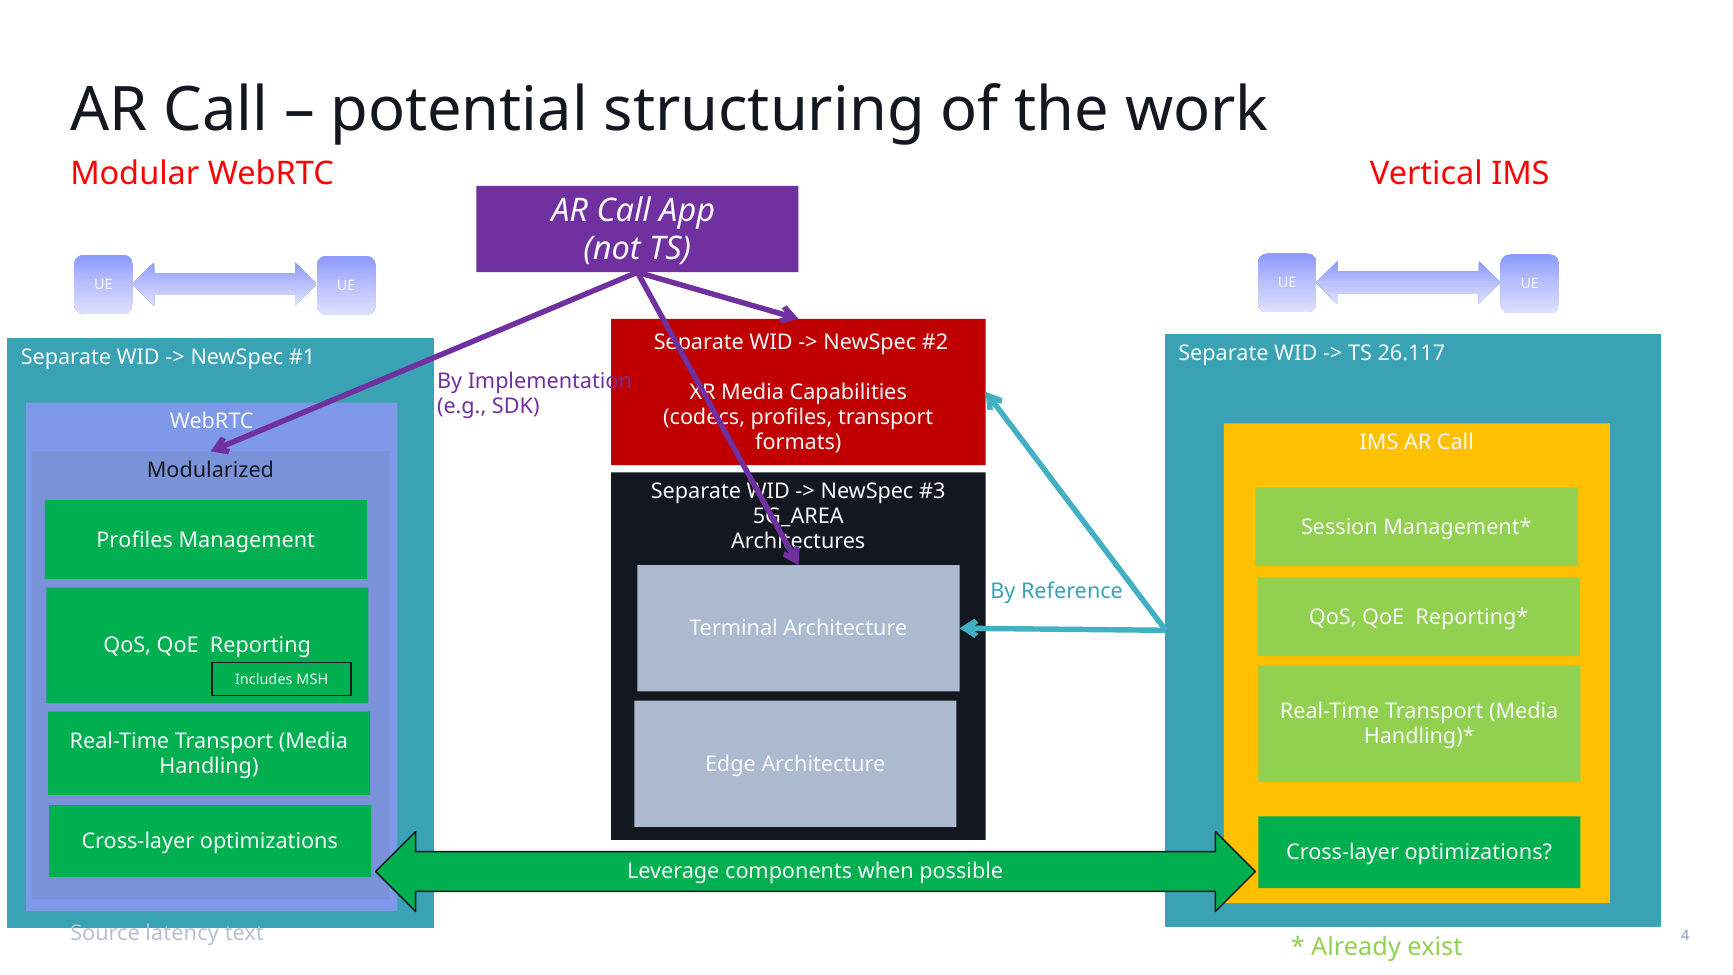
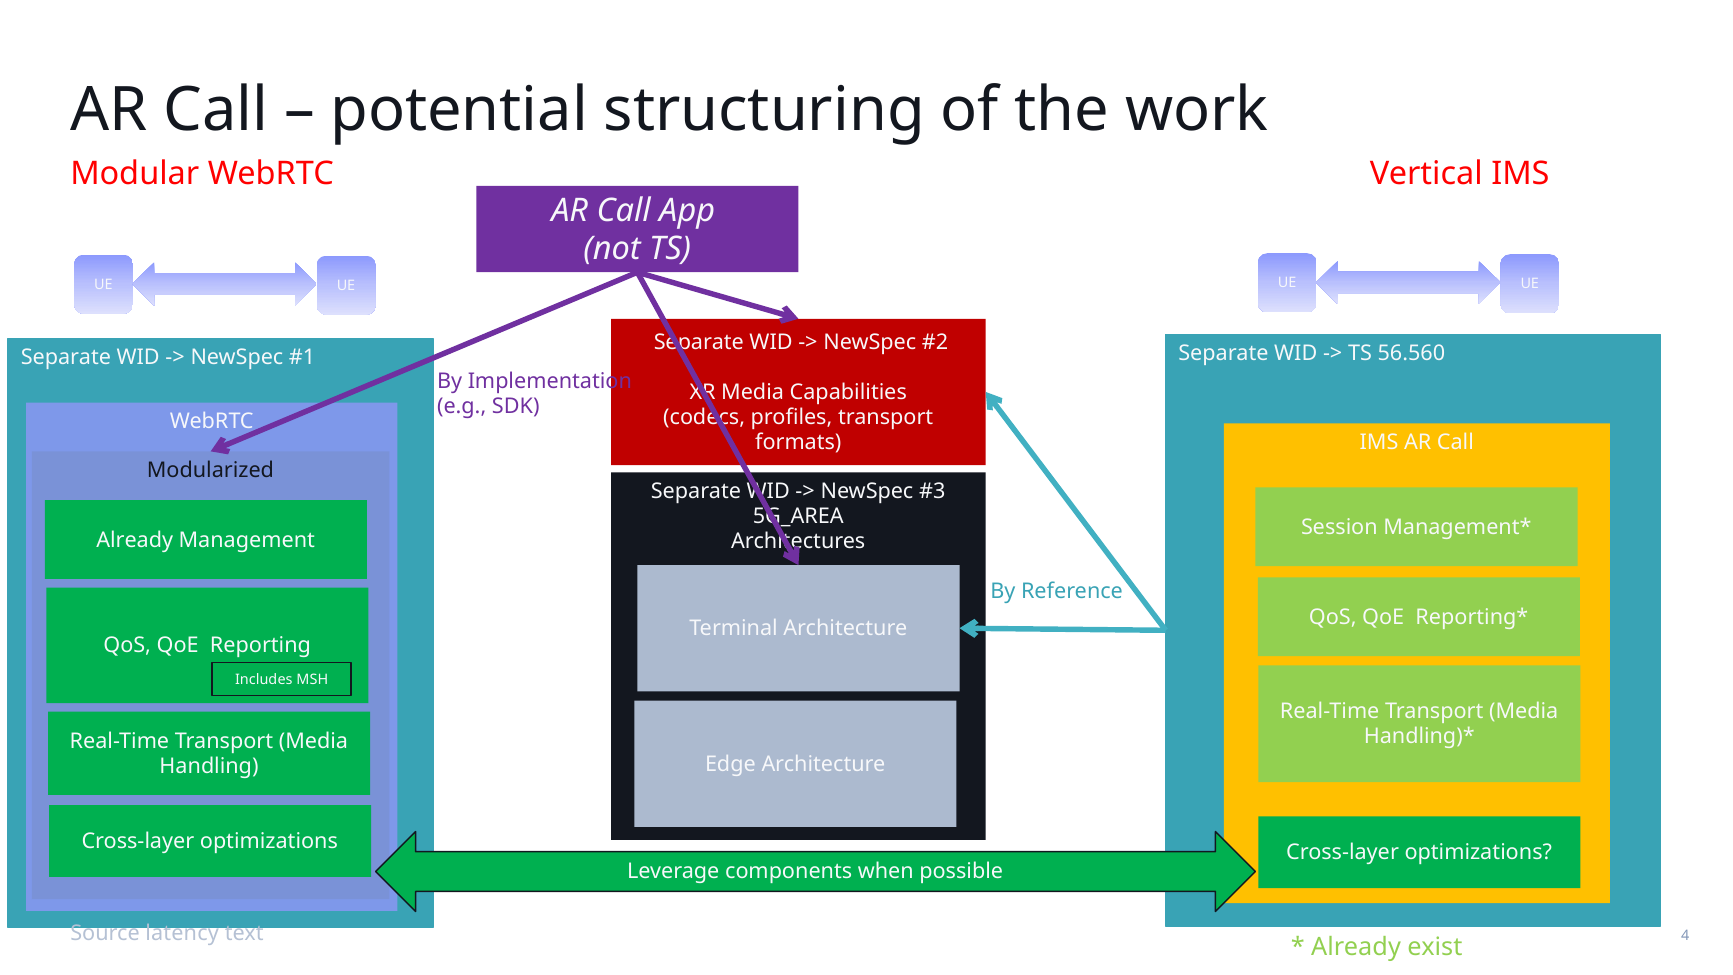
26.117: 26.117 -> 56.560 (1411, 354)
Profiles: Profiles -> Already (135, 540)
